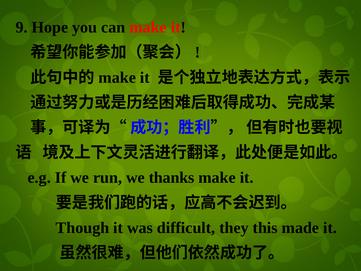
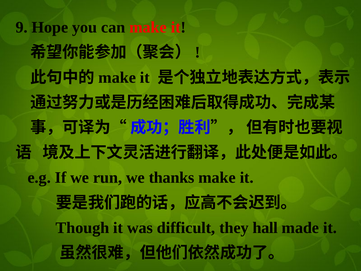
this: this -> hall (265, 228)
